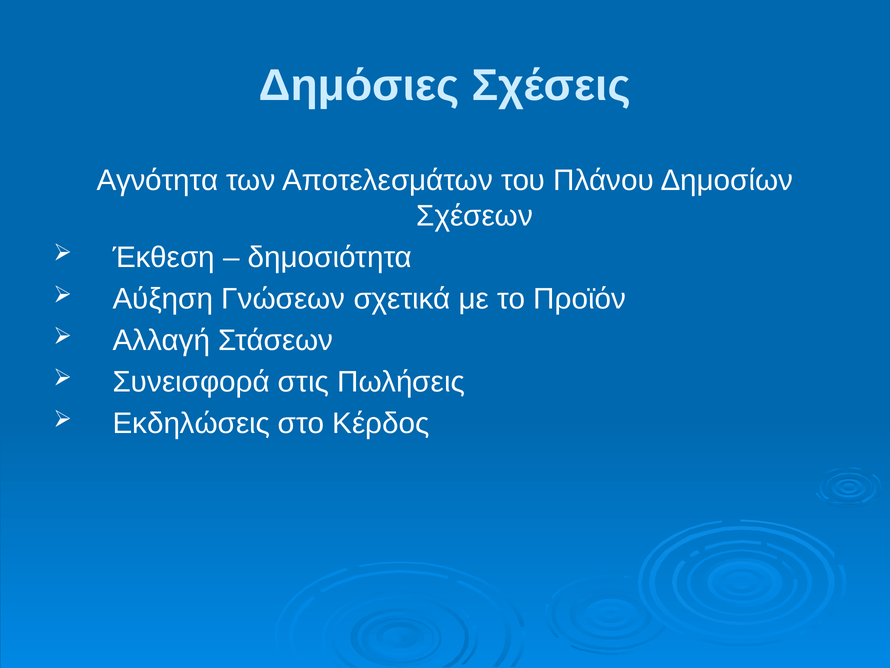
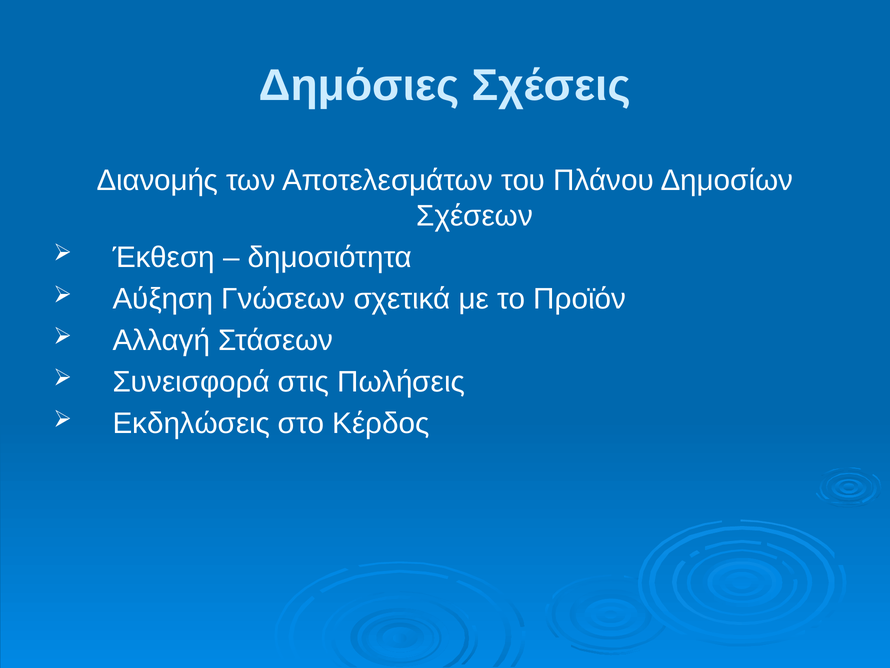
Αγνότητα: Αγνότητα -> Διανομής (157, 180)
